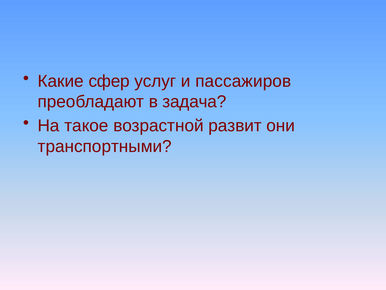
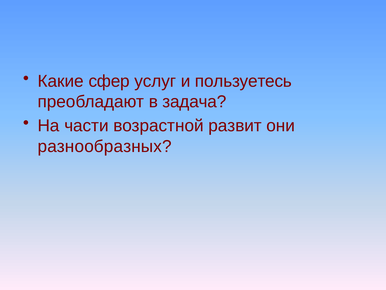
пассажиров: пассажиров -> пользуетесь (243, 81)
такое: такое -> части (86, 126)
транспортными: транспортными -> разнообразных (105, 146)
